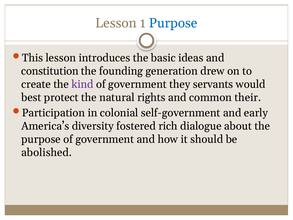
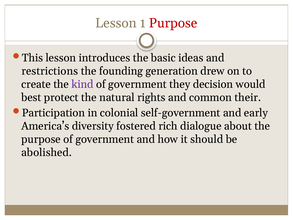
Purpose colour: blue -> red (173, 23)
constitution: constitution -> restrictions (50, 71)
servants: servants -> decision (213, 84)
